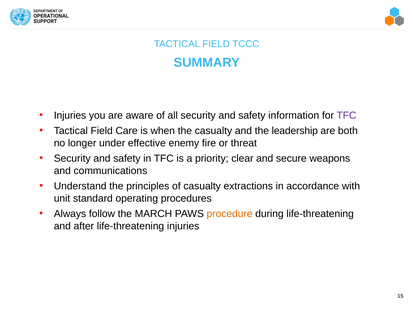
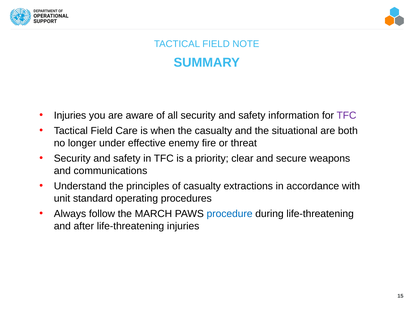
TCCC: TCCC -> NOTE (246, 44)
leadership: leadership -> situational (295, 131)
procedure colour: orange -> blue (230, 214)
